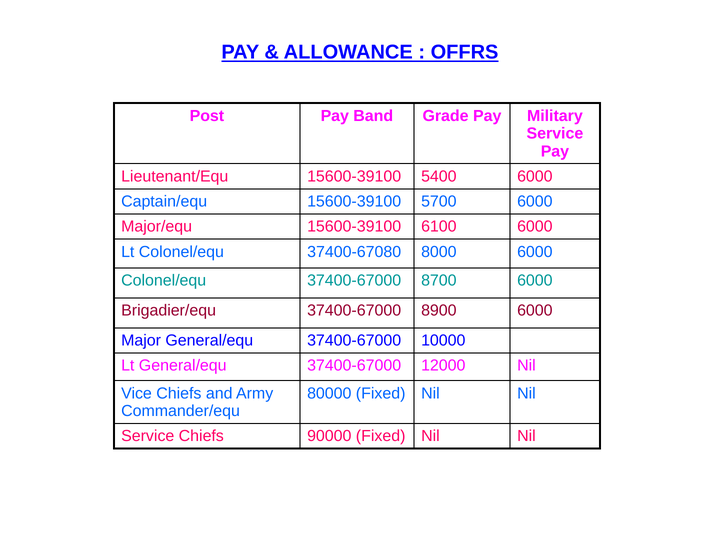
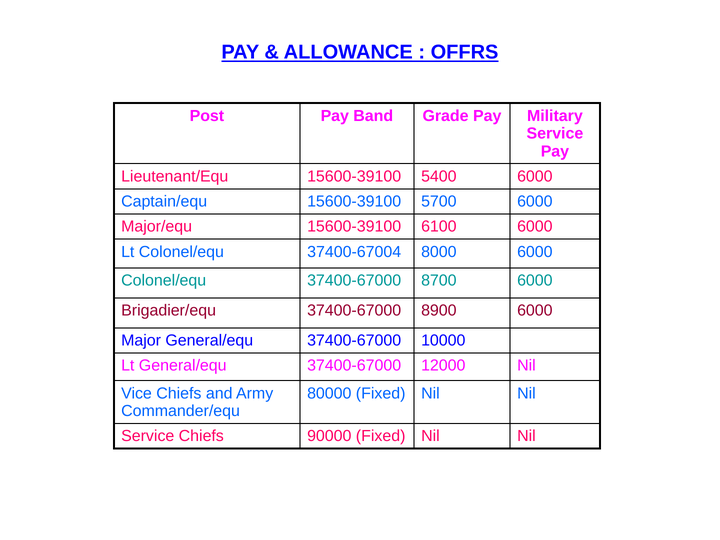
37400-67080: 37400-67080 -> 37400-67004 (354, 252)
